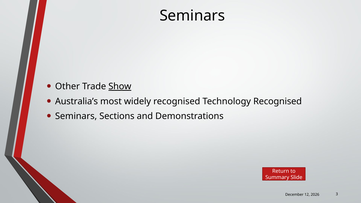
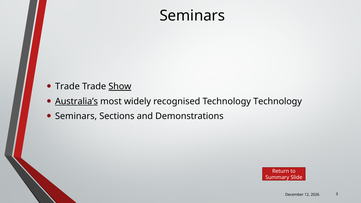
Other: Other -> Trade (67, 87)
Australia’s underline: none -> present (77, 101)
Technology Recognised: Recognised -> Technology (278, 101)
